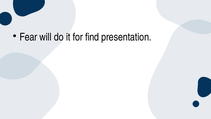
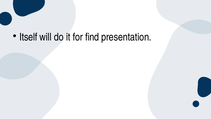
Fear: Fear -> Itself (28, 37)
